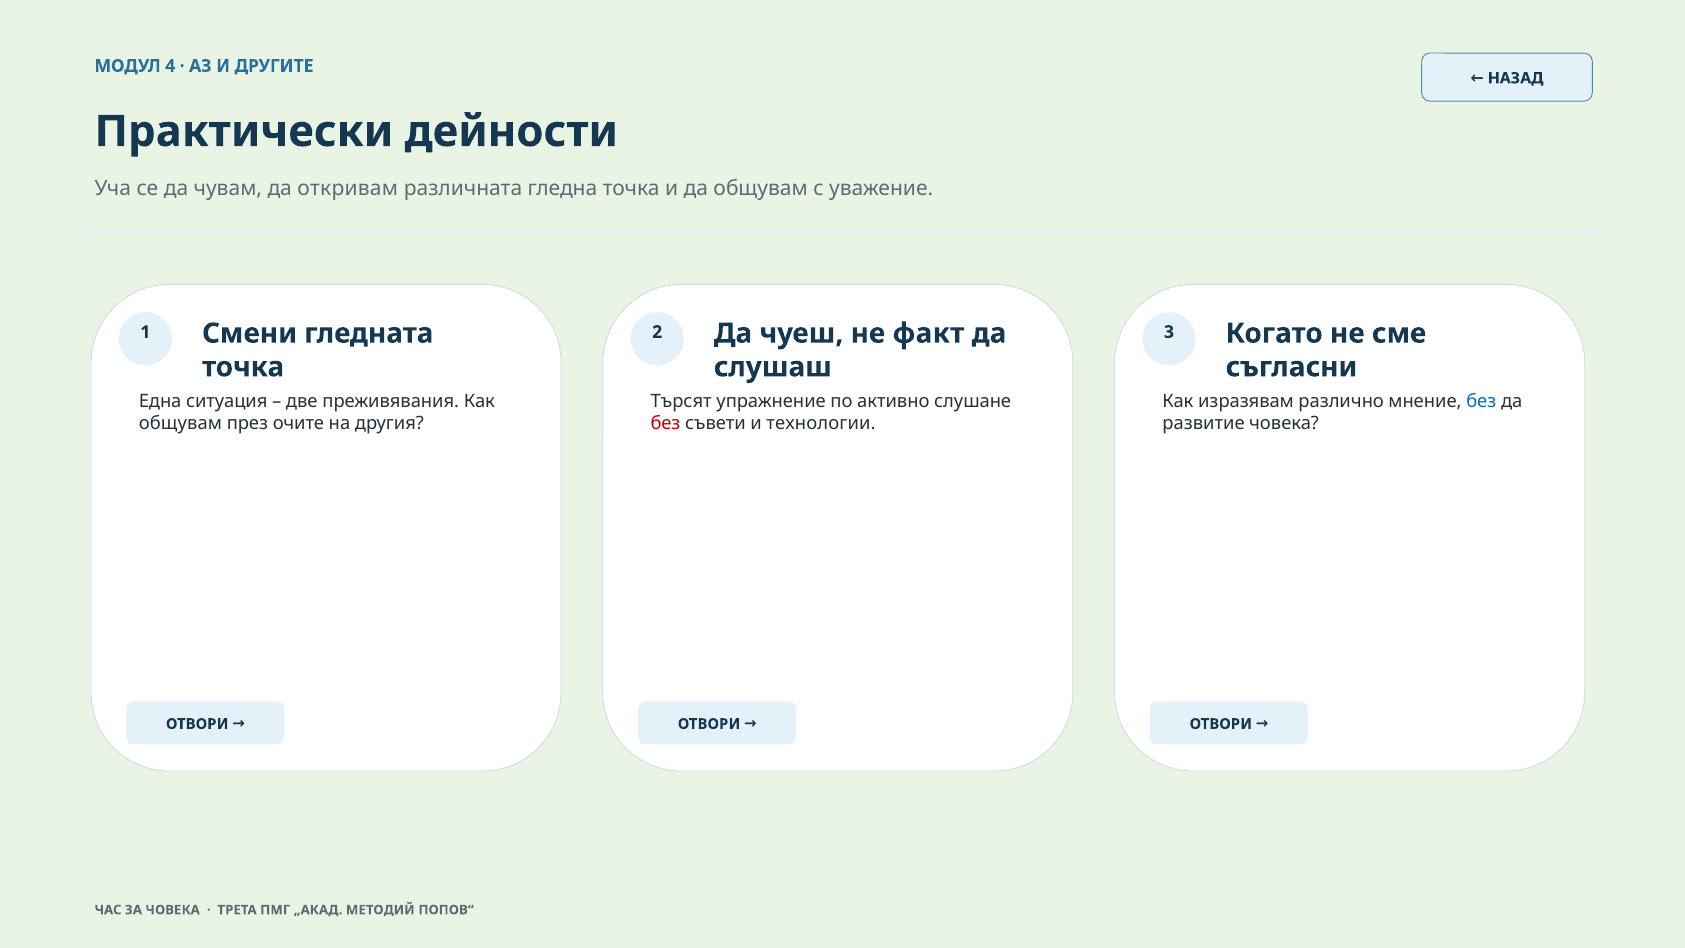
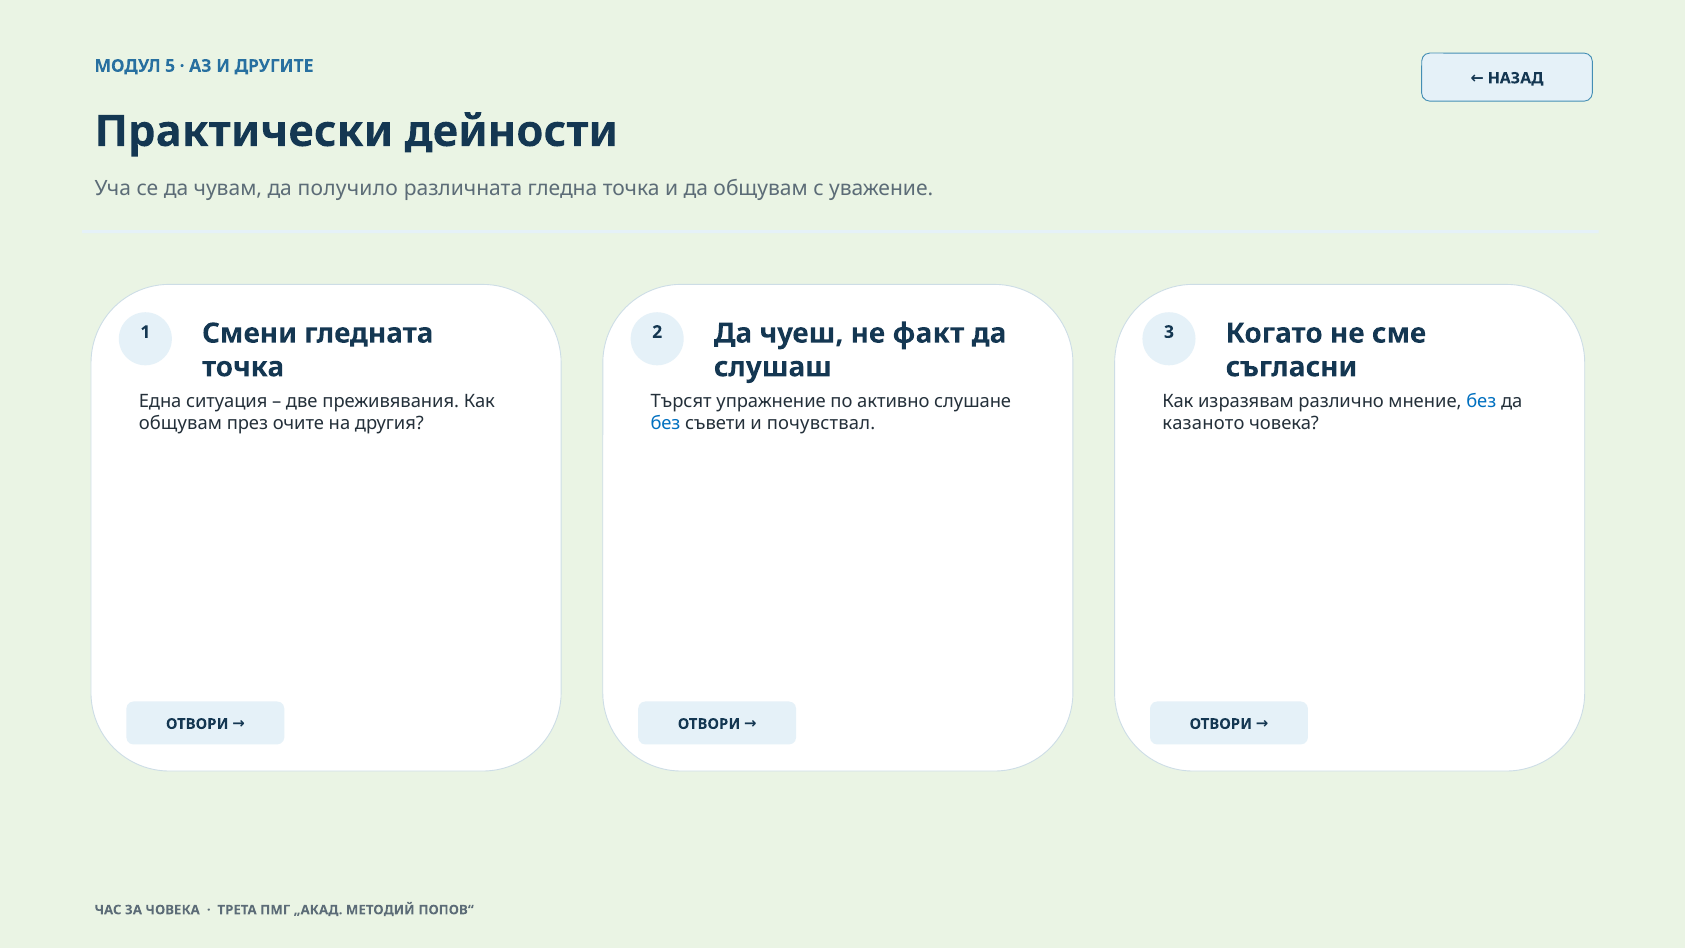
4: 4 -> 5 (170, 66)
откривам: откривам -> получило (348, 188)
без colour: red -> blue (666, 423)
технологии: технологии -> почувствал (821, 423)
развитие: развитие -> казаното (1203, 423)
